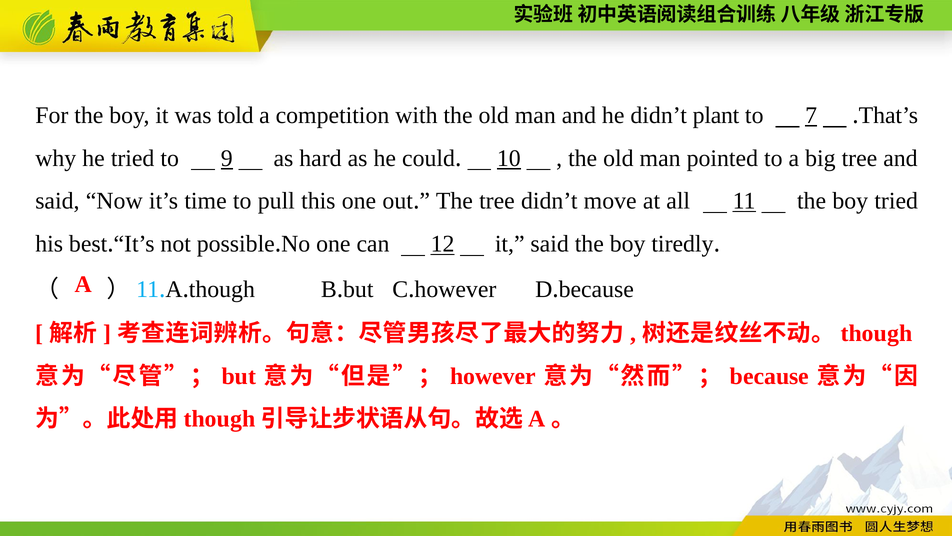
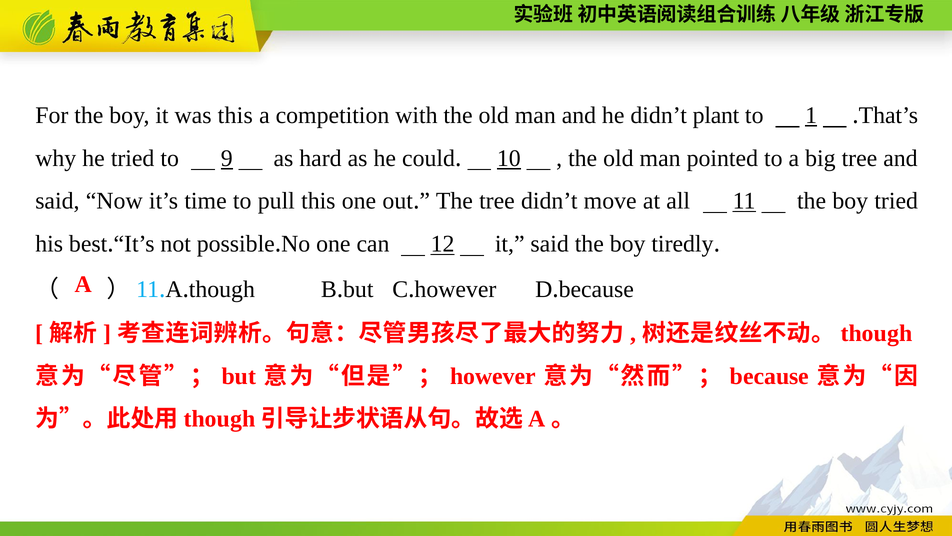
was told: told -> this (235, 115)
7: 7 -> 1 (811, 115)
